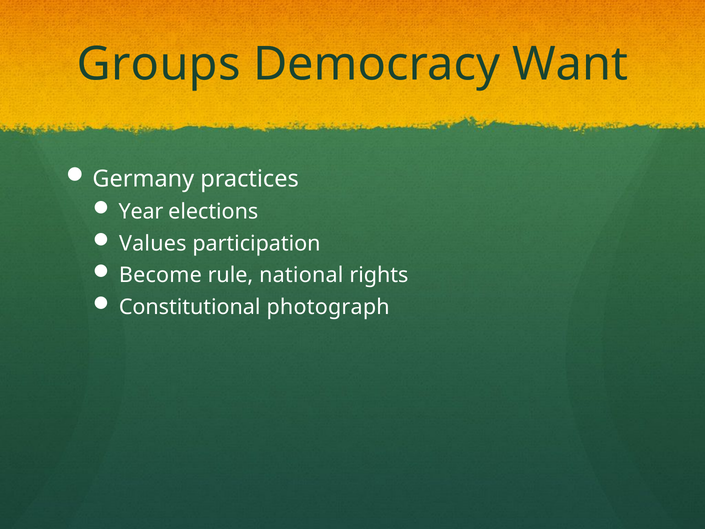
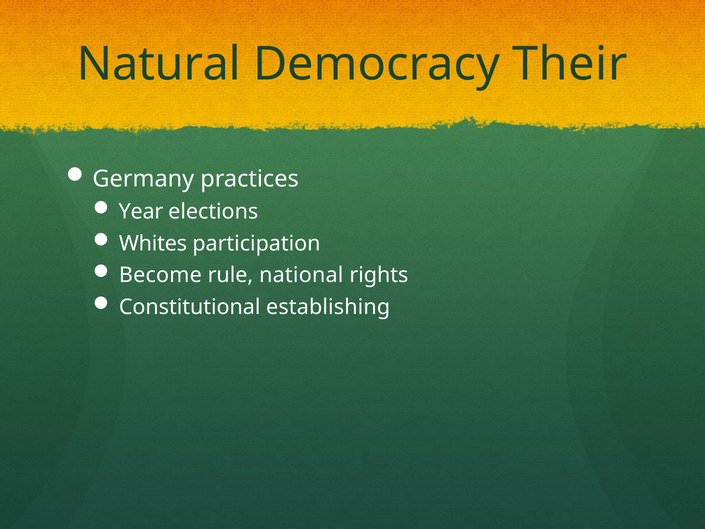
Groups: Groups -> Natural (159, 64)
Want: Want -> Their (570, 64)
Values: Values -> Whites (153, 243)
photograph: photograph -> establishing (328, 307)
